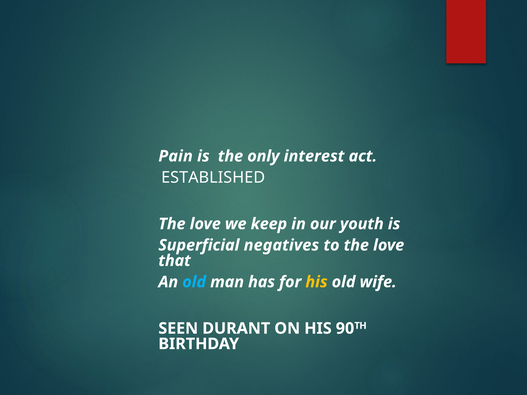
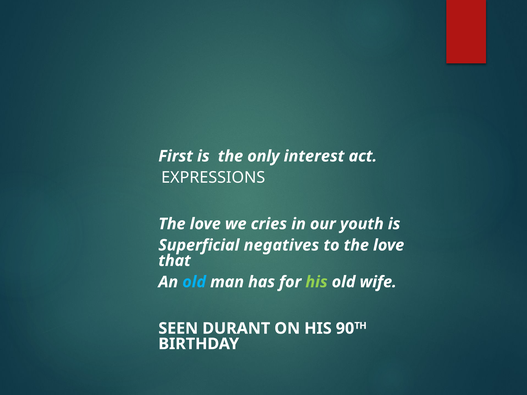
Pain: Pain -> First (176, 156)
ESTABLISHED: ESTABLISHED -> EXPRESSIONS (213, 178)
keep: keep -> cries (269, 224)
his colour: yellow -> light green (317, 282)
